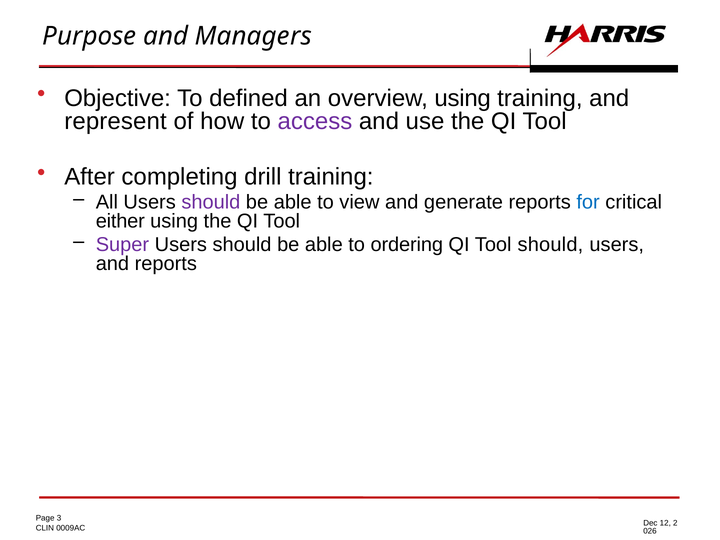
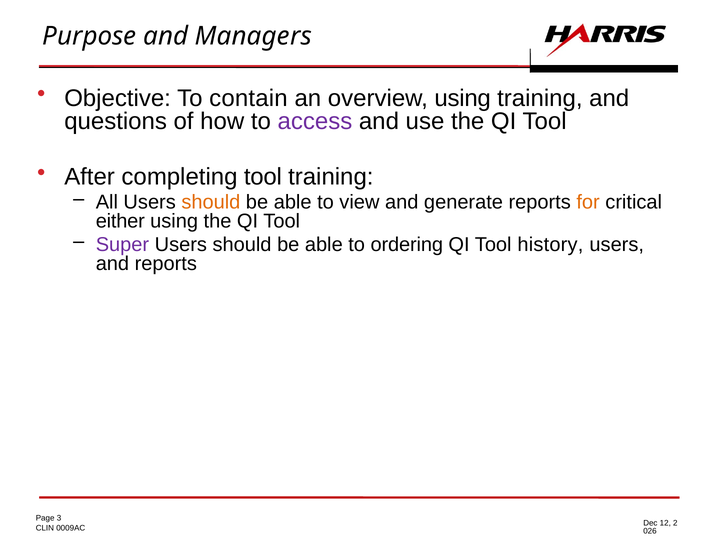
defined: defined -> contain (248, 98)
represent: represent -> questions (116, 121)
completing drill: drill -> tool (263, 177)
should colour: purple -> orange (211, 202)
for colour: blue -> orange (588, 202)
Tool should: should -> history (550, 245)
